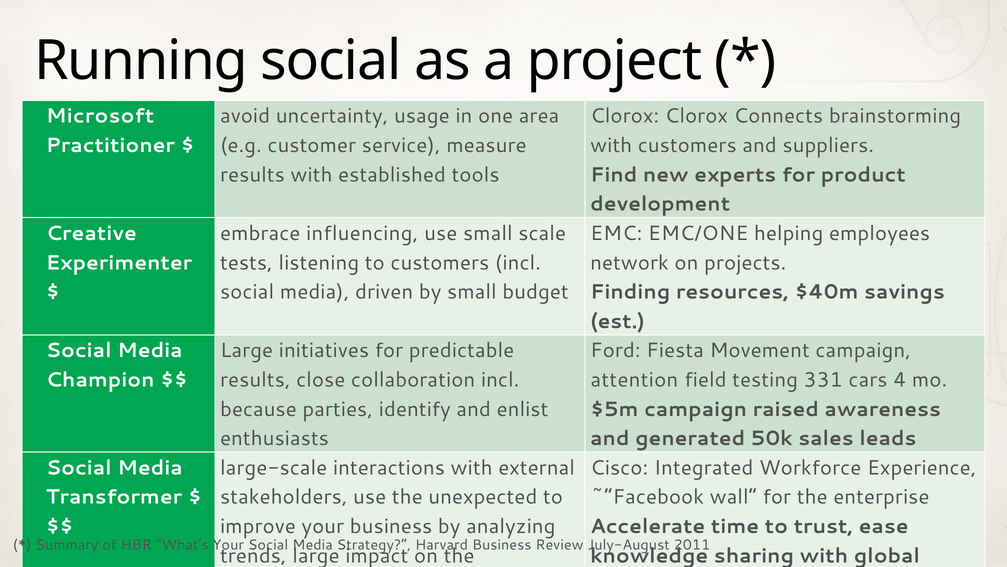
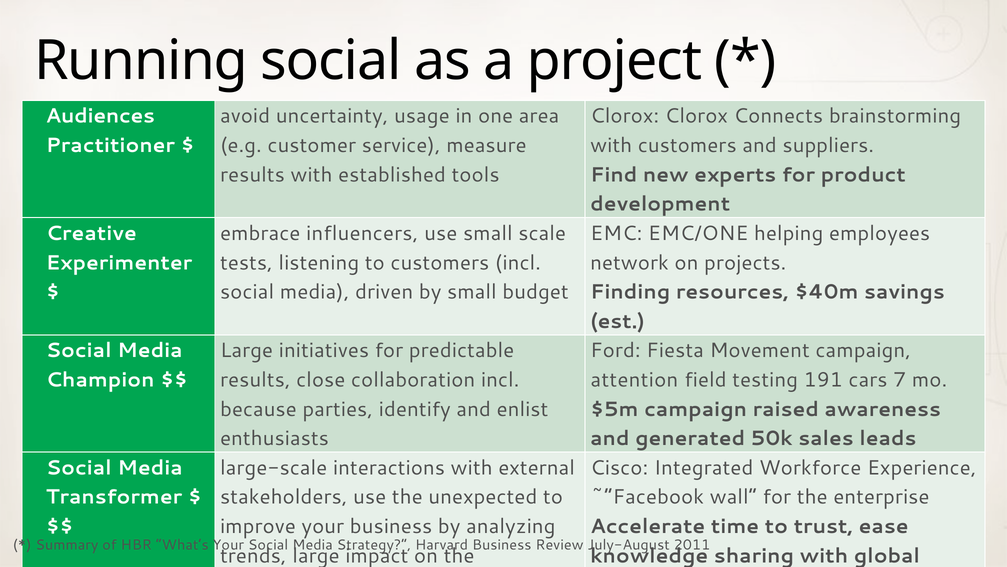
Microsoft: Microsoft -> Audiences (100, 116)
influencing: influencing -> influencers (362, 233)
331: 331 -> 191 (823, 379)
4: 4 -> 7 (900, 379)
